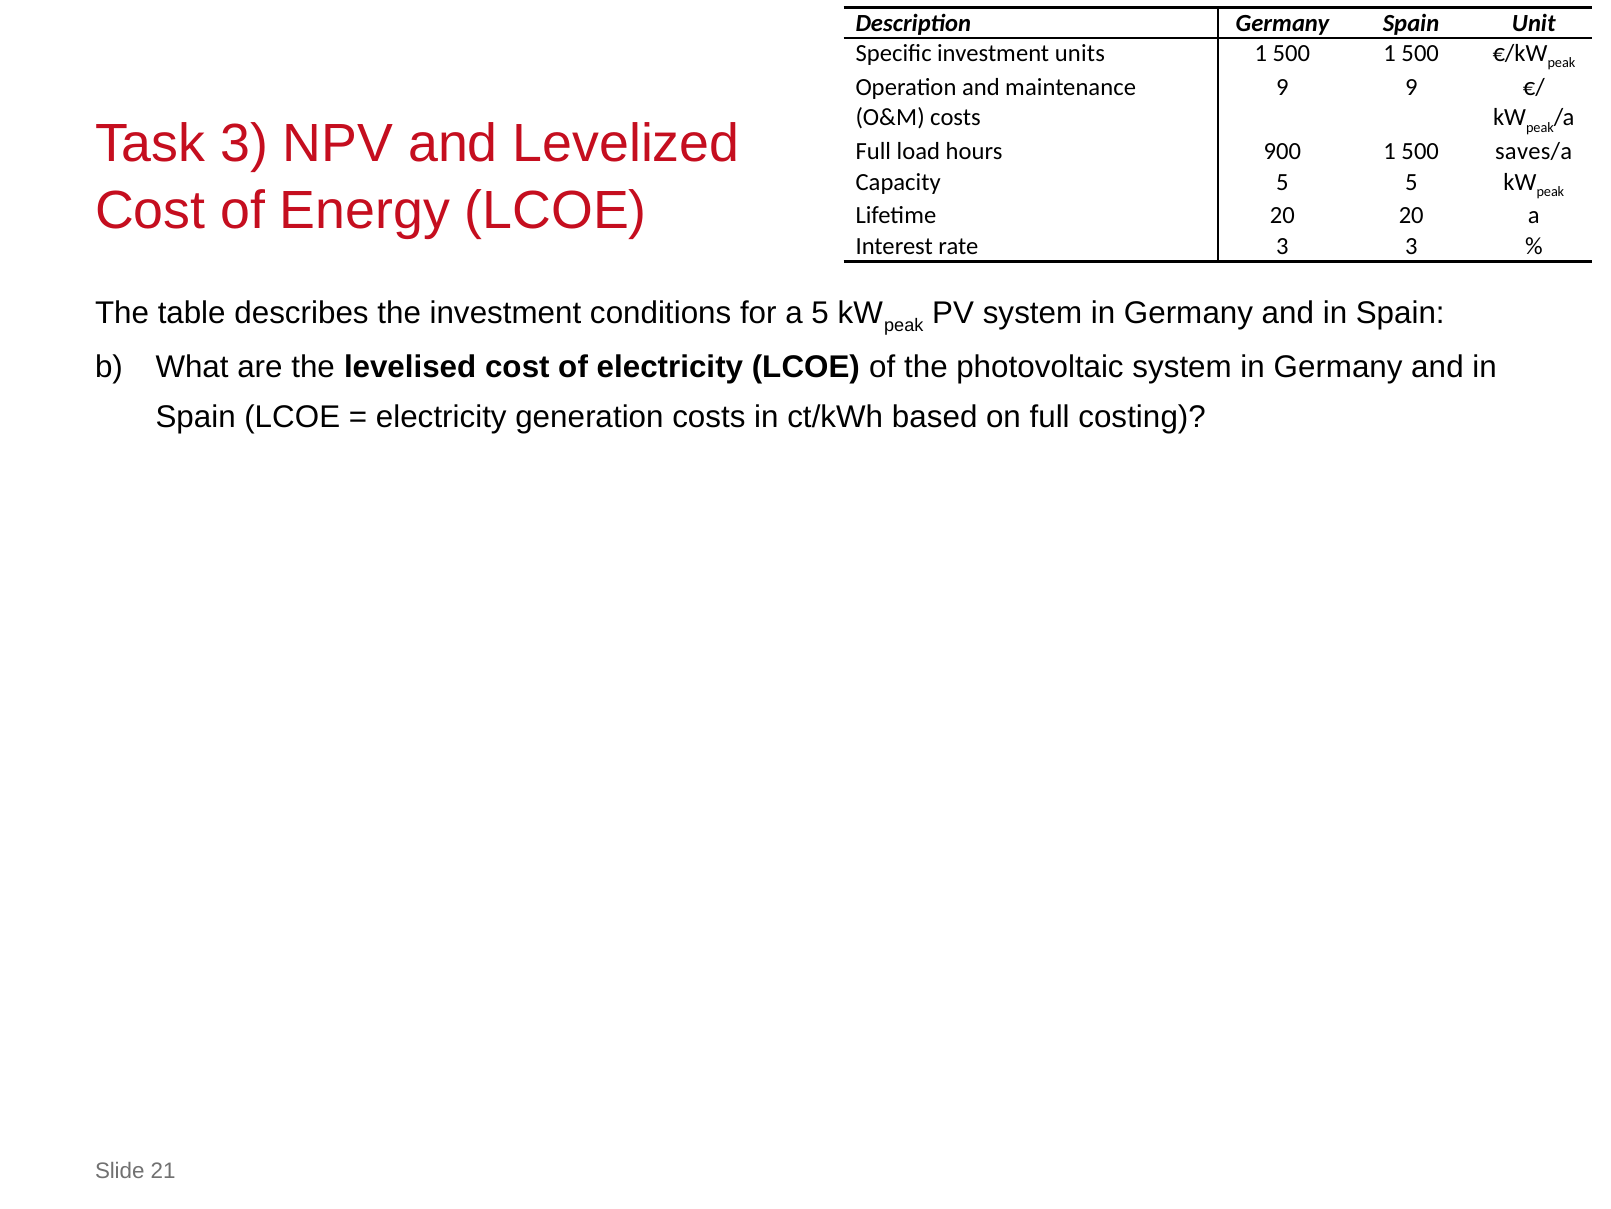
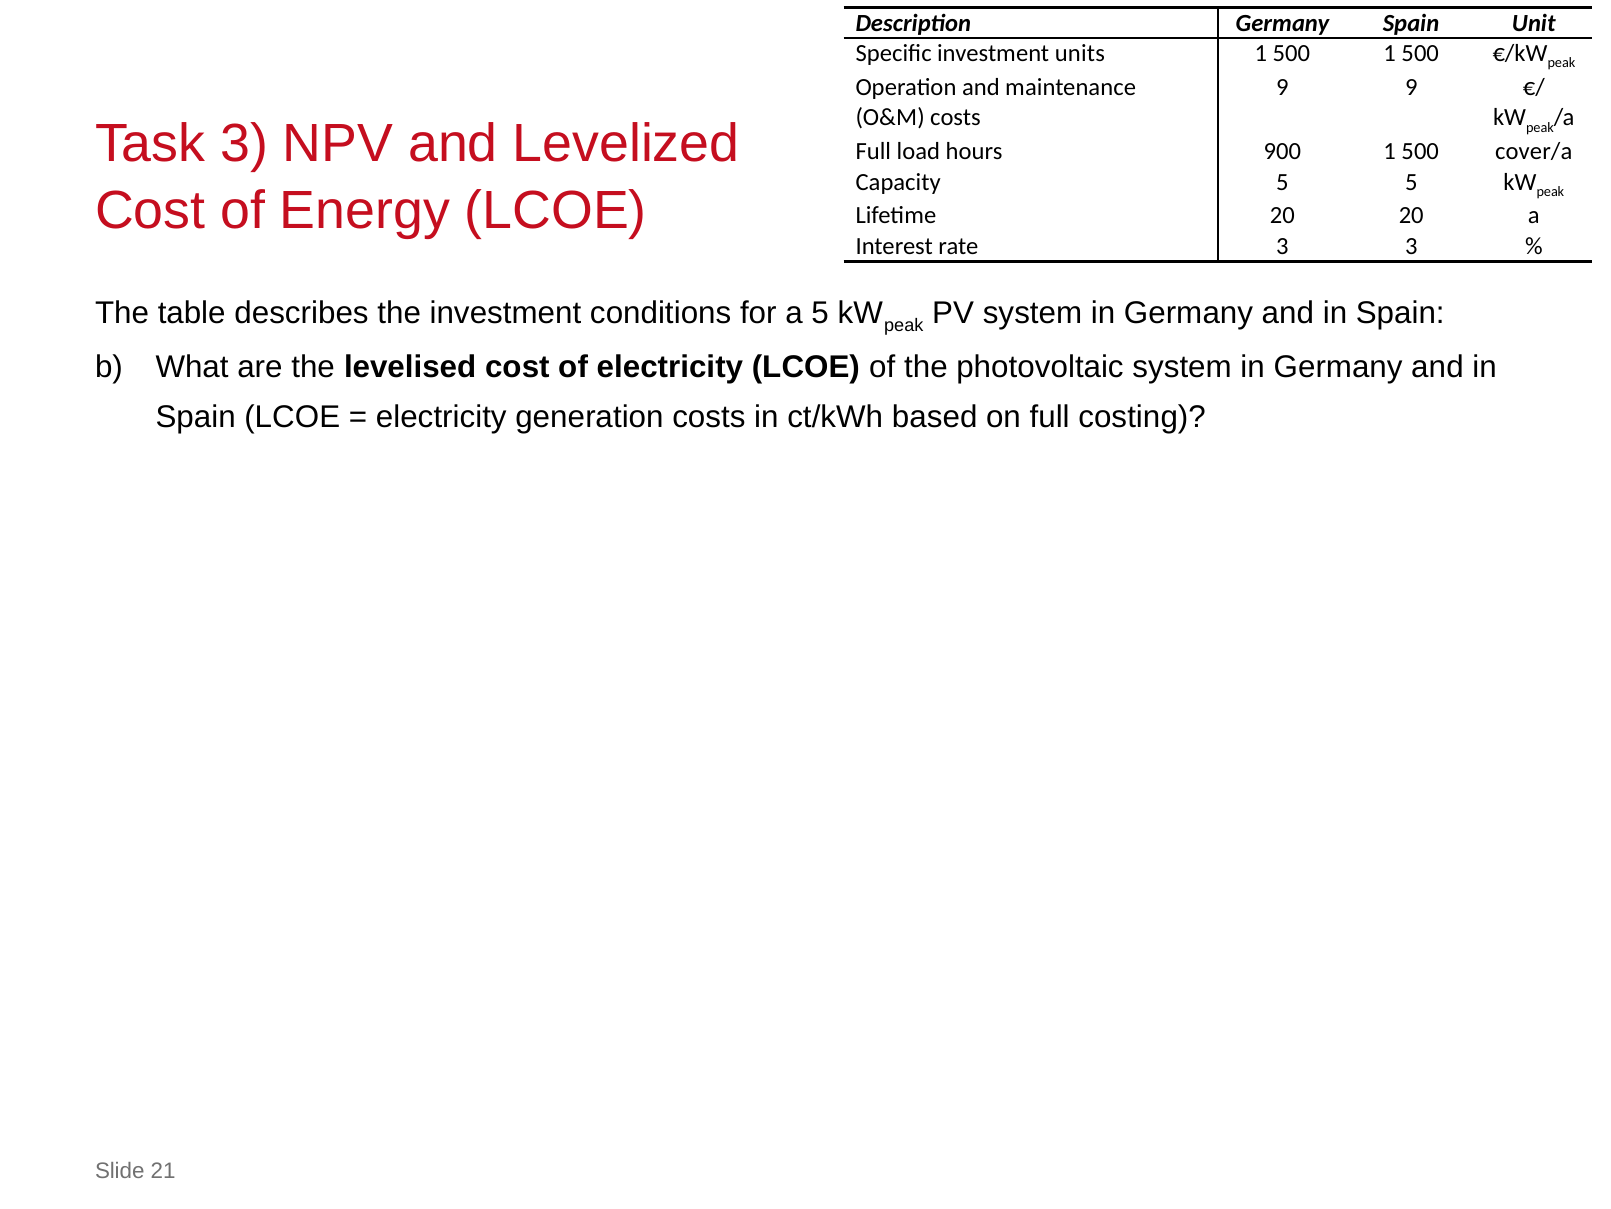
saves/a: saves/a -> cover/a (1534, 152)
